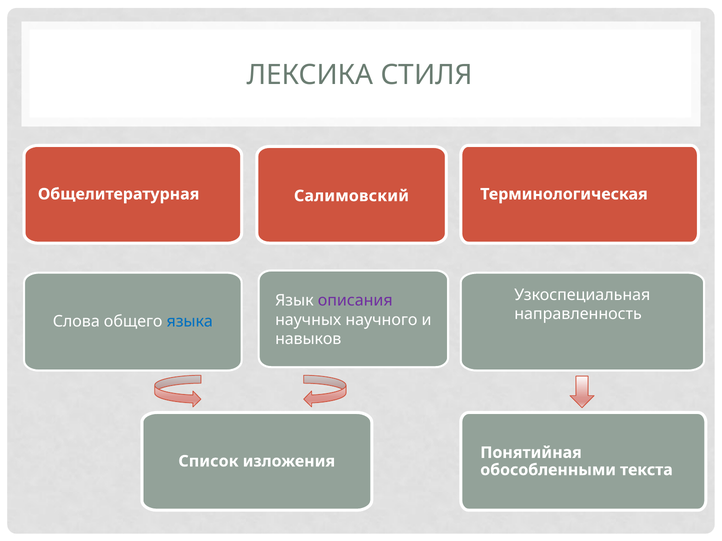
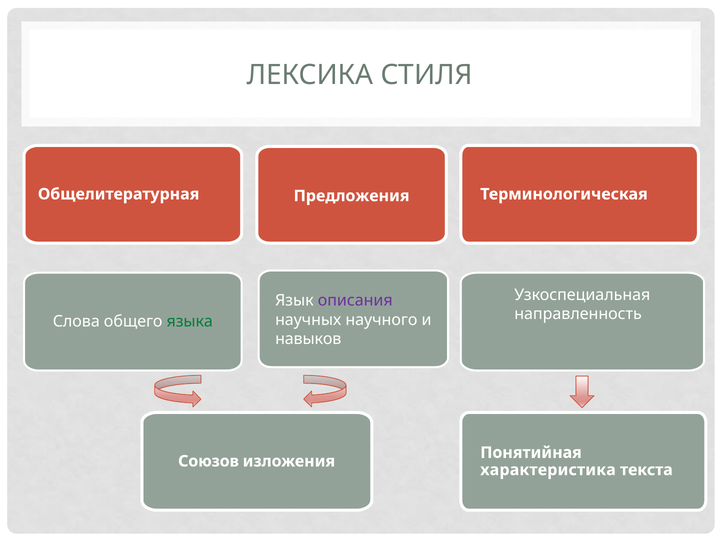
Салимовский: Салимовский -> Предложения (352, 196)
языка colour: blue -> green (190, 322)
Список: Список -> Союзов (209, 462)
обособленными: обособленными -> характеристика (548, 470)
